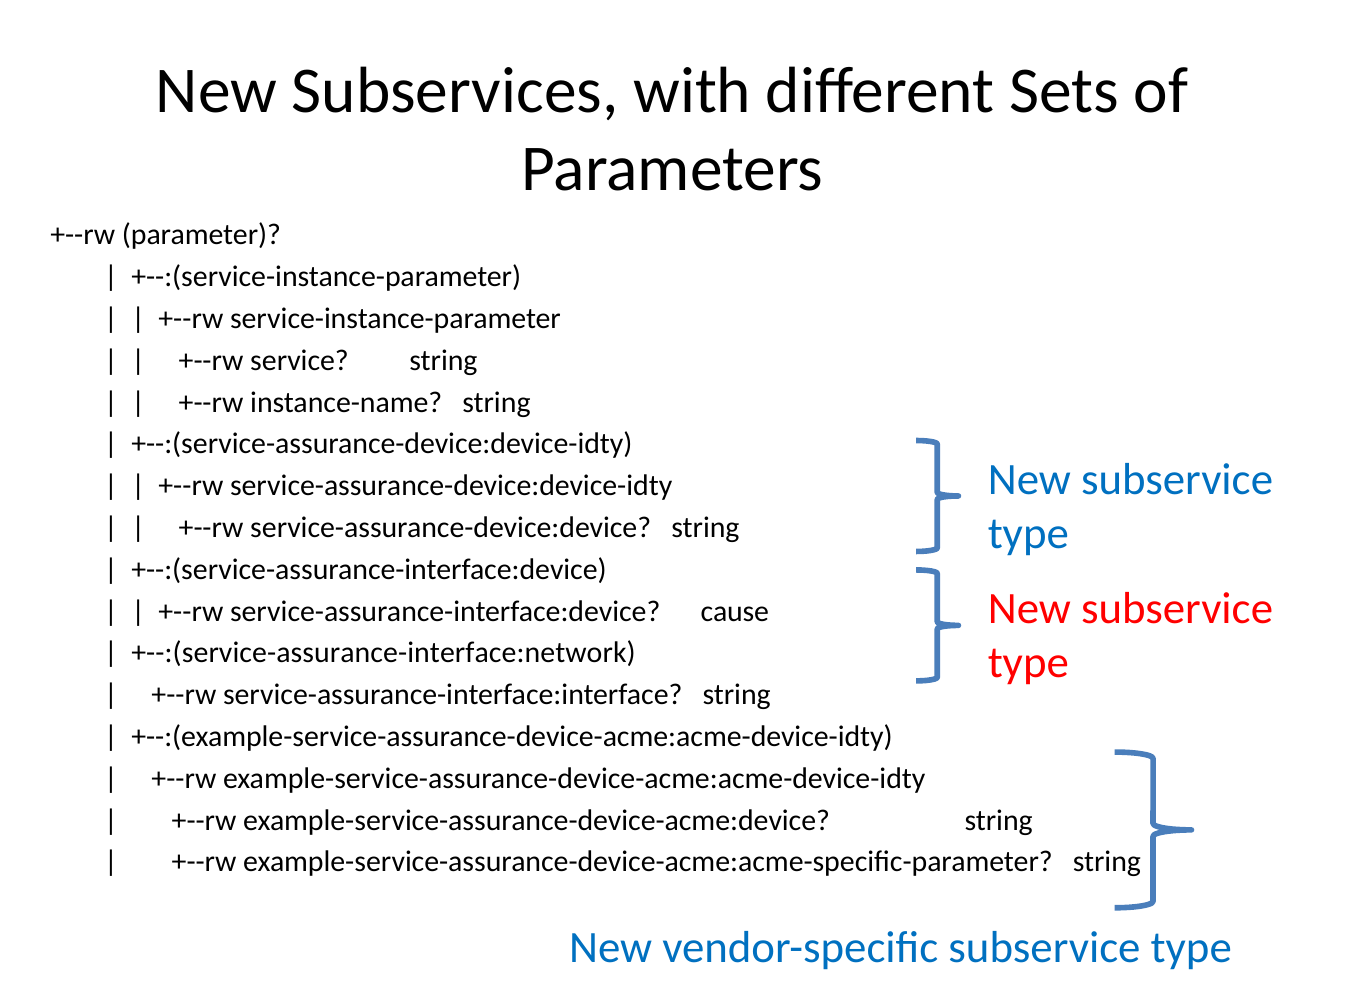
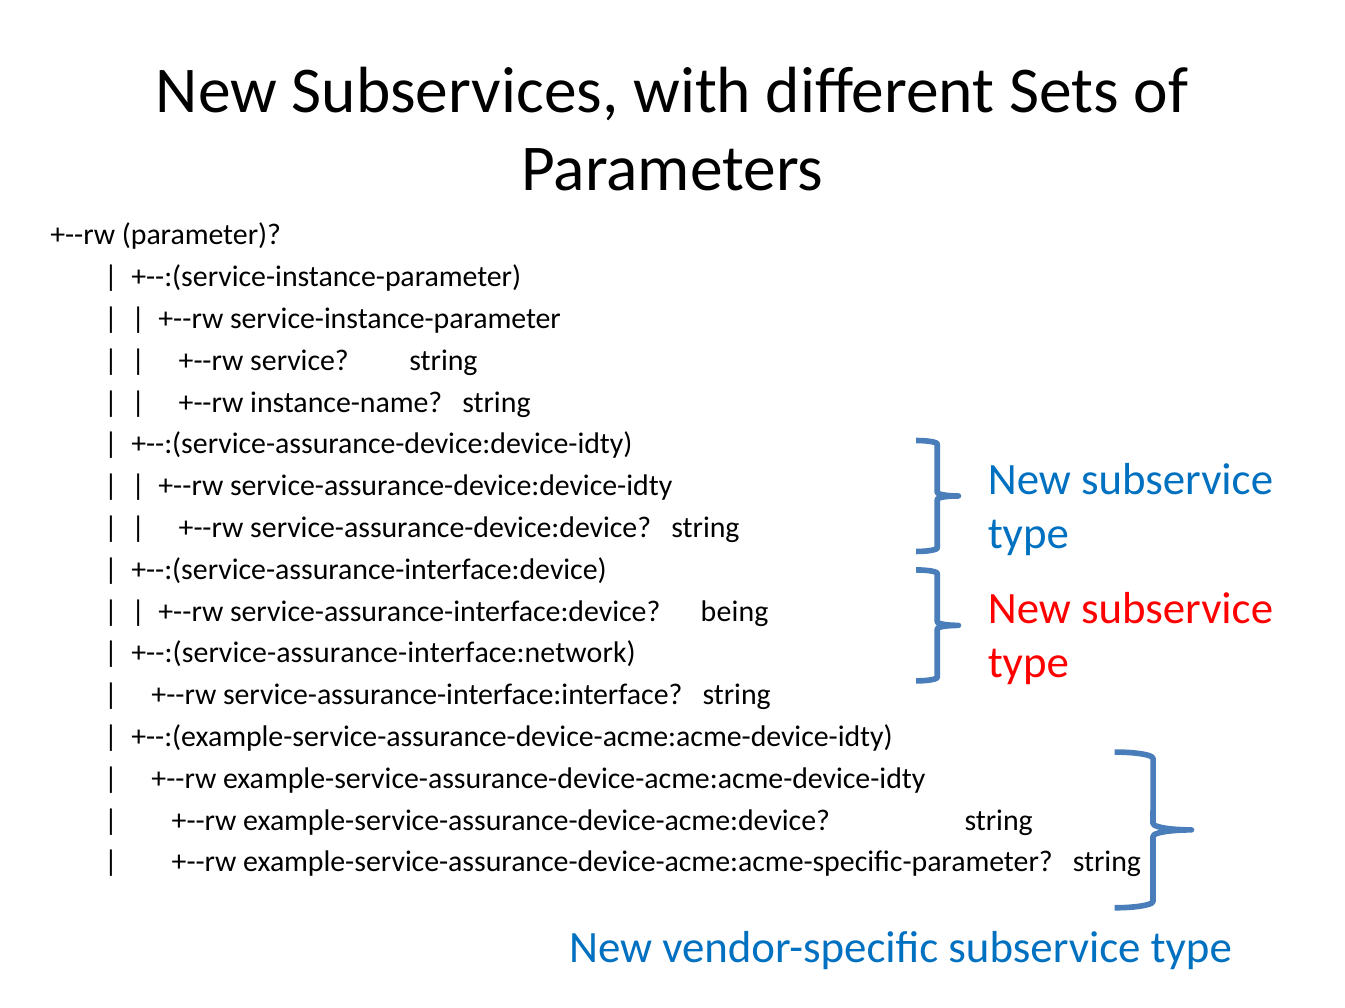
cause: cause -> being (735, 612)
